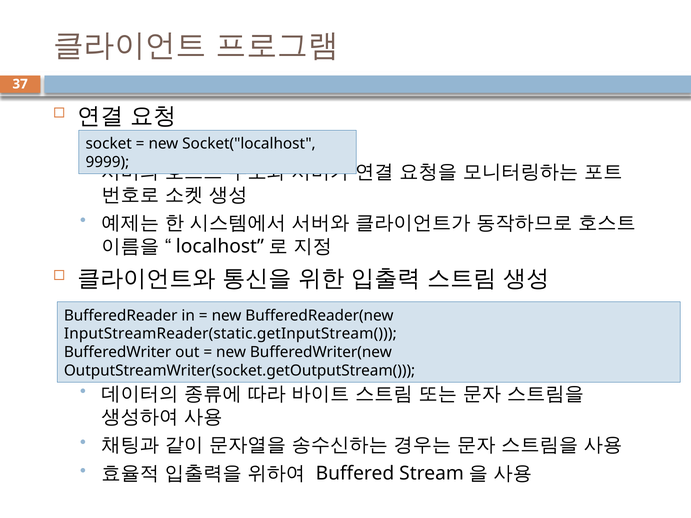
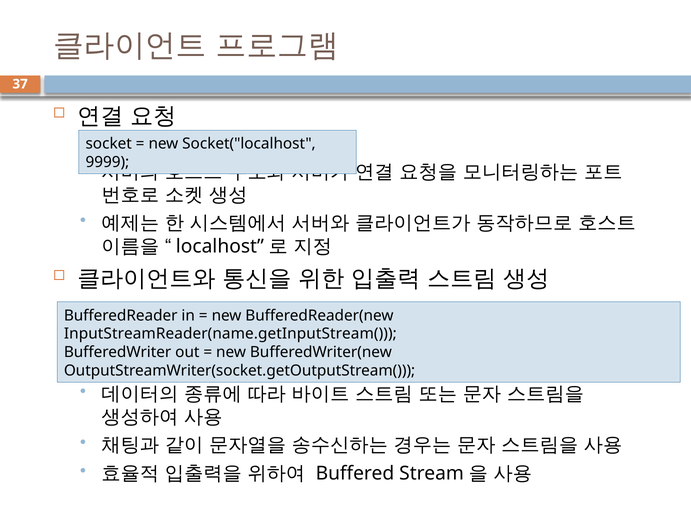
InputStreamReader(static.getInputStream(: InputStreamReader(static.getInputStream( -> InputStreamReader(name.getInputStream( (230, 334)
